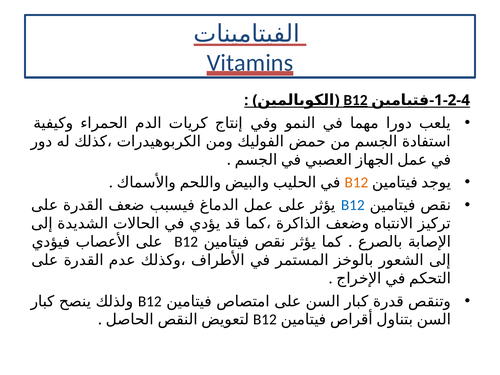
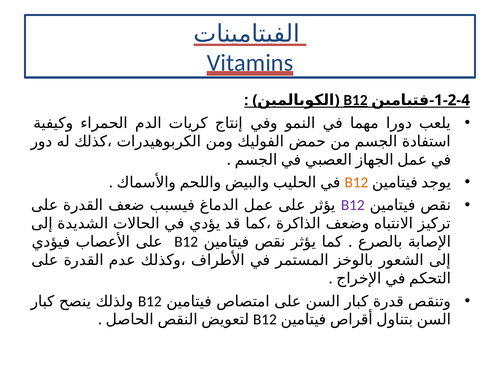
B12 colour: blue -> purple (353, 205)
